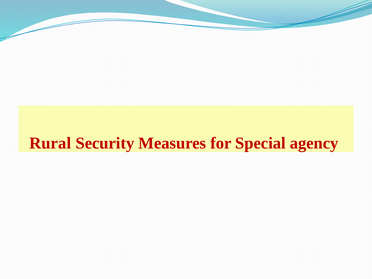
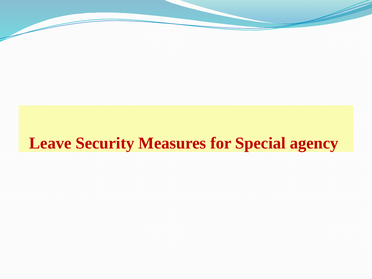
Rural: Rural -> Leave (50, 143)
